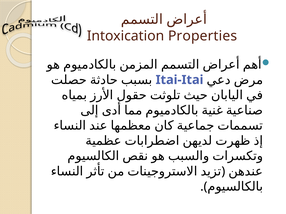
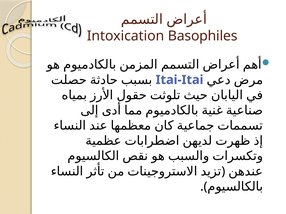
Properties: Properties -> Basophiles (203, 36)
